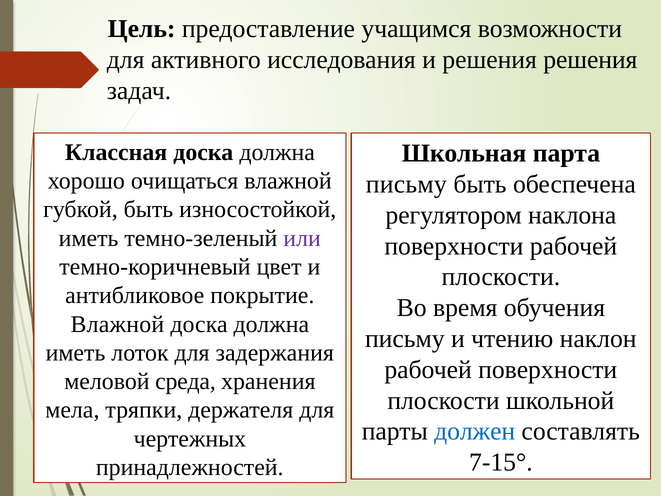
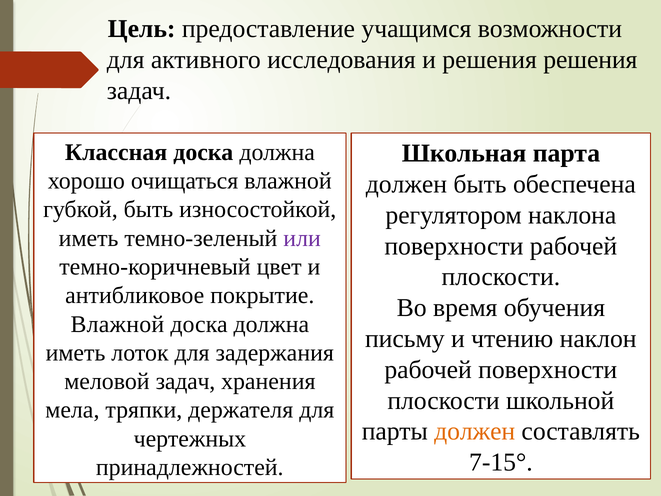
письму: письму -> должен (406, 184)
меловой среда: среда -> задач (185, 381)
должен colour: blue -> orange (475, 431)
